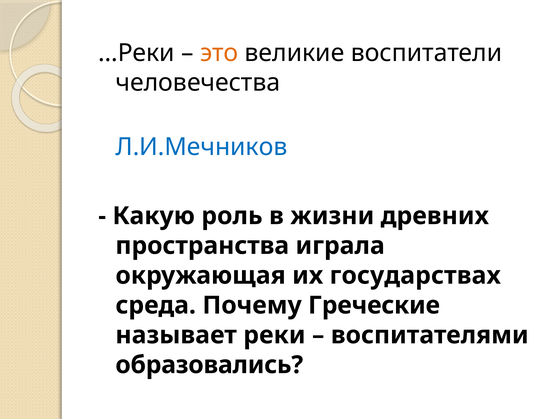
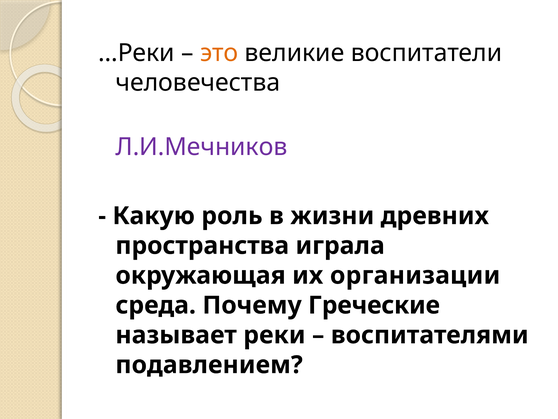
Л.И.Мечников colour: blue -> purple (201, 147)
государствах: государствах -> организации (415, 275)
образовались: образовались -> подавлением (209, 364)
